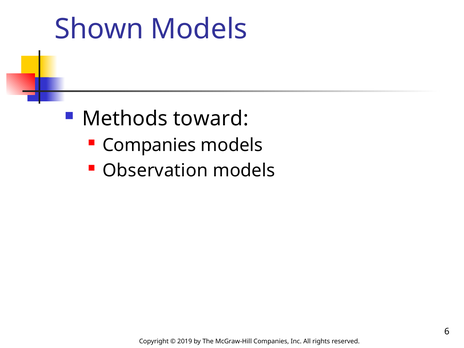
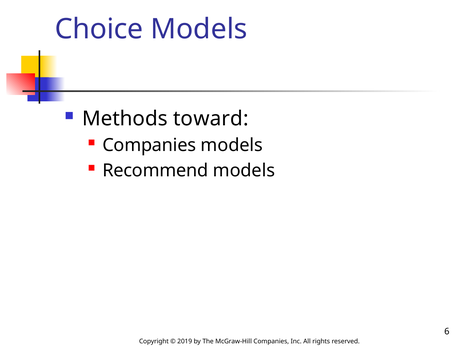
Shown: Shown -> Choice (99, 29)
Observation: Observation -> Recommend (155, 170)
